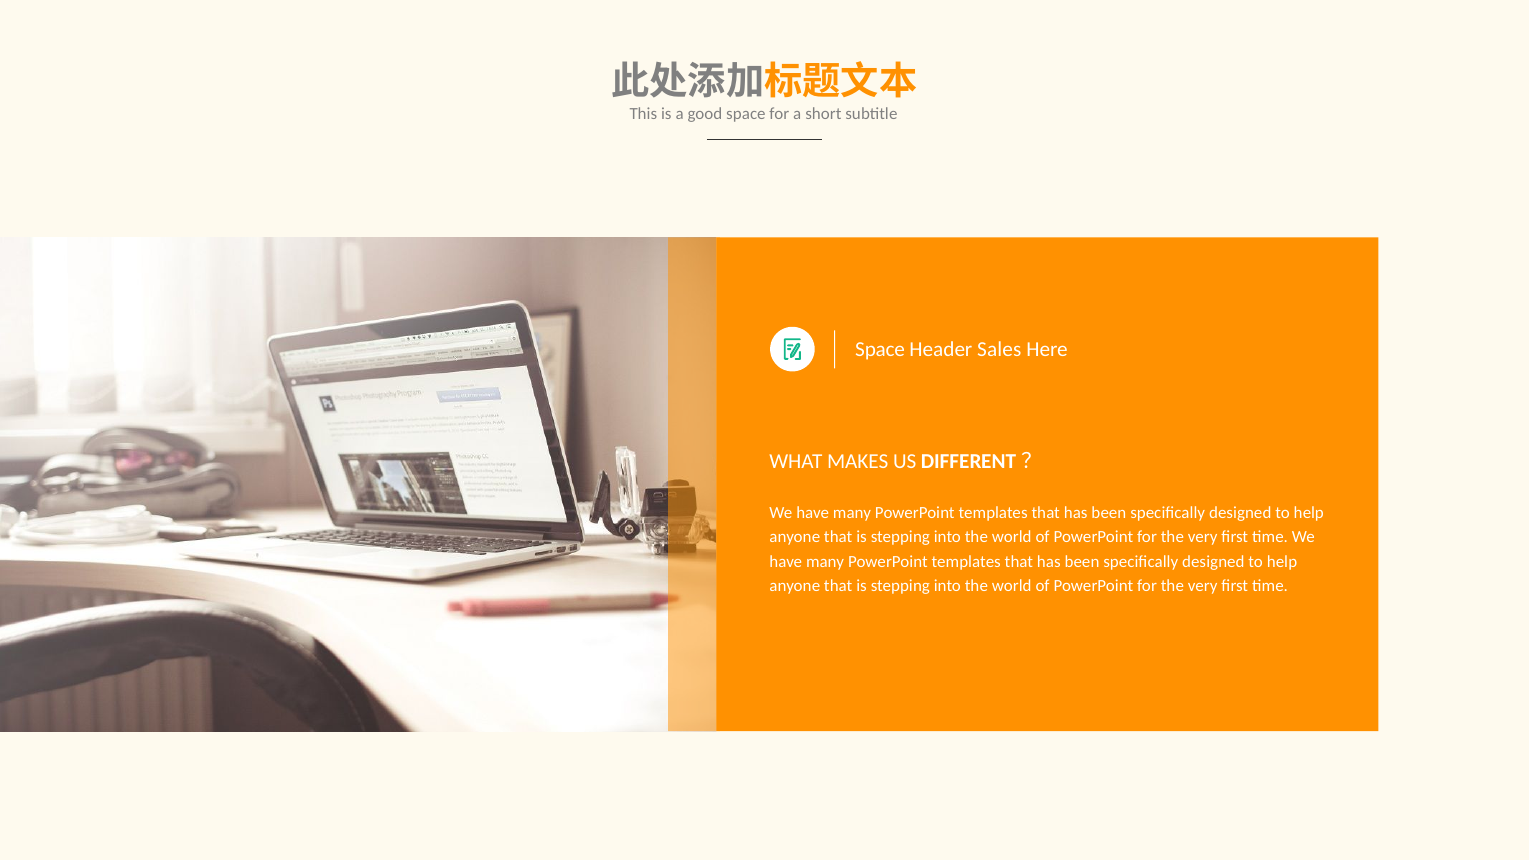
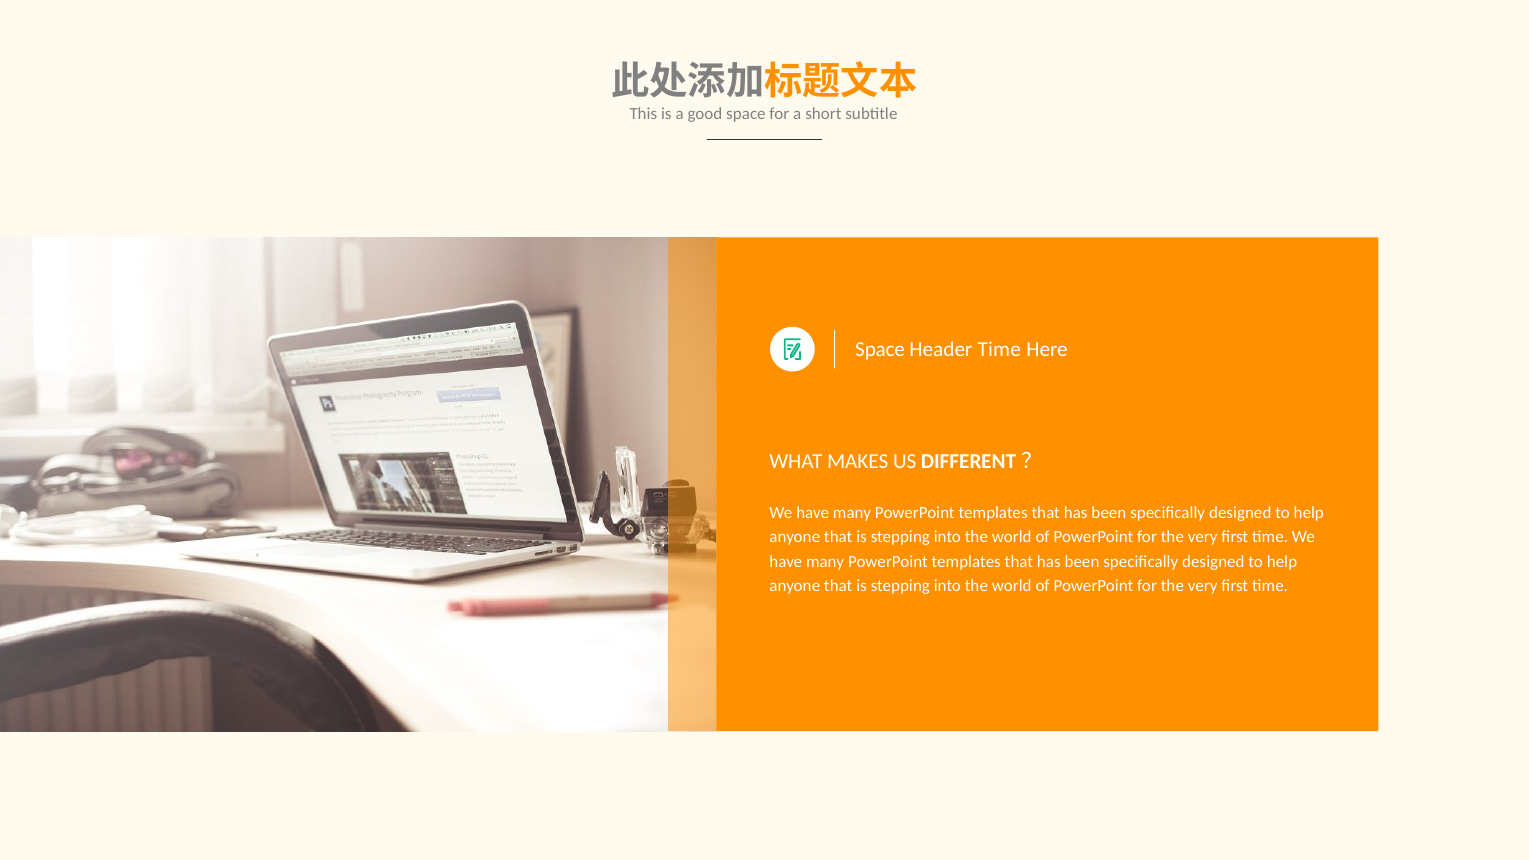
Header Sales: Sales -> Time (999, 350)
